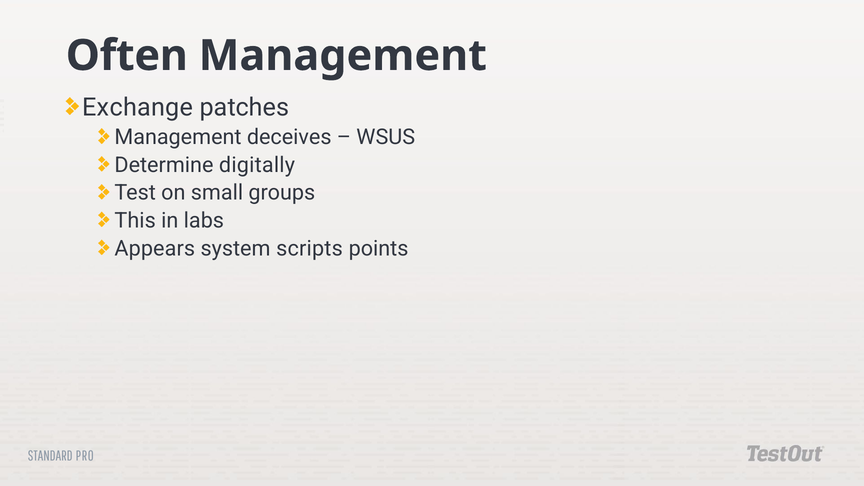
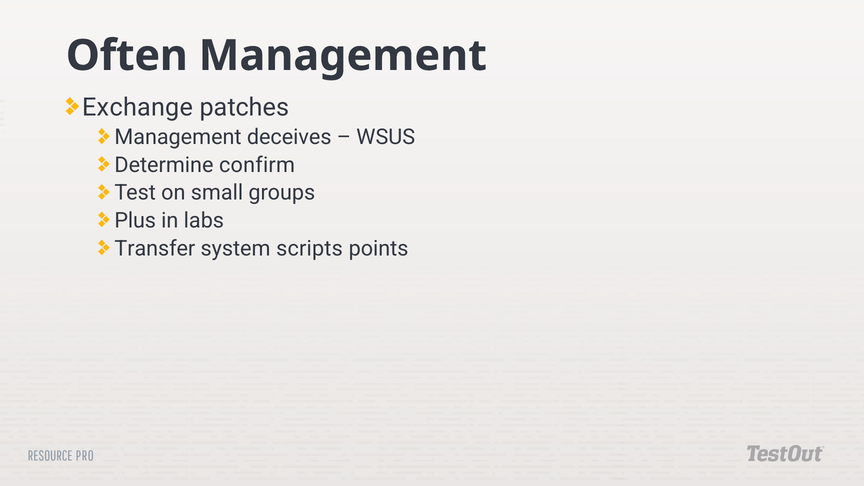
digitally: digitally -> confirm (257, 165)
This: This -> Plus (135, 221)
Appears: Appears -> Transfer (155, 248)
STANDARD: STANDARD -> RESOURCE (50, 456)
